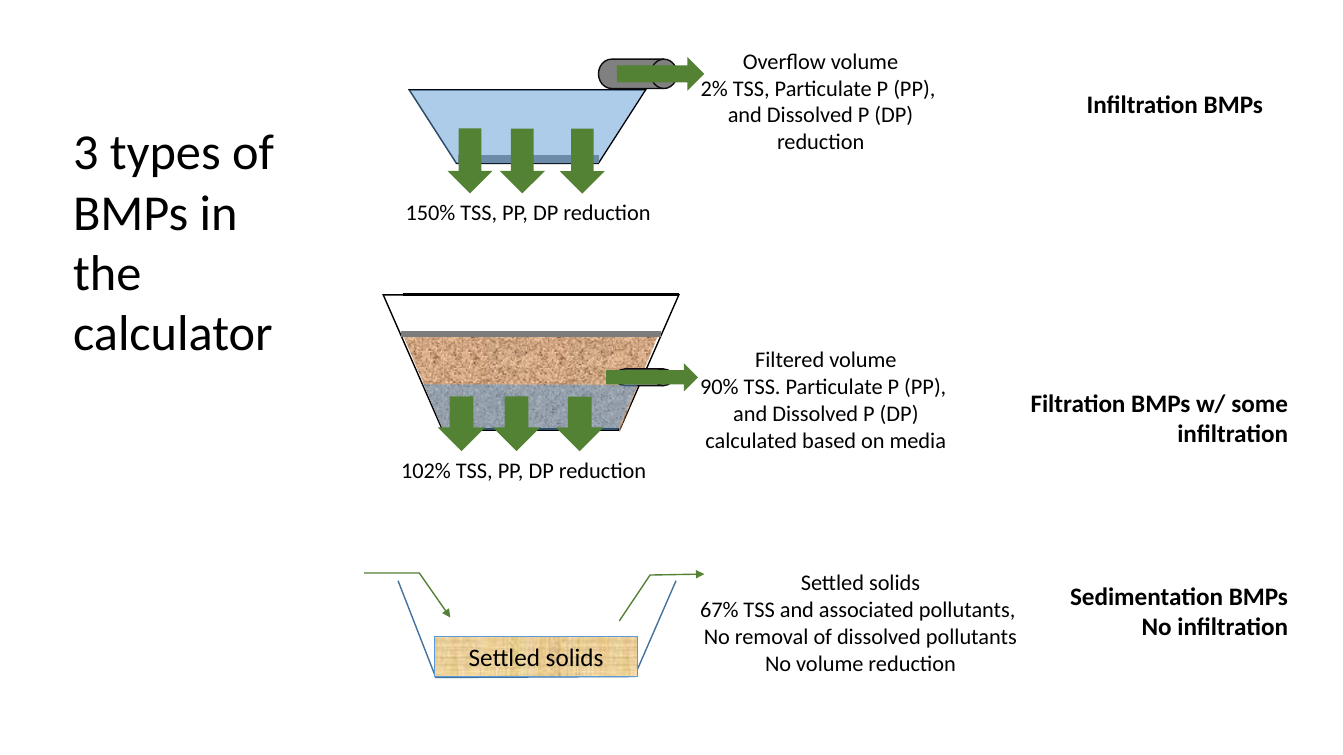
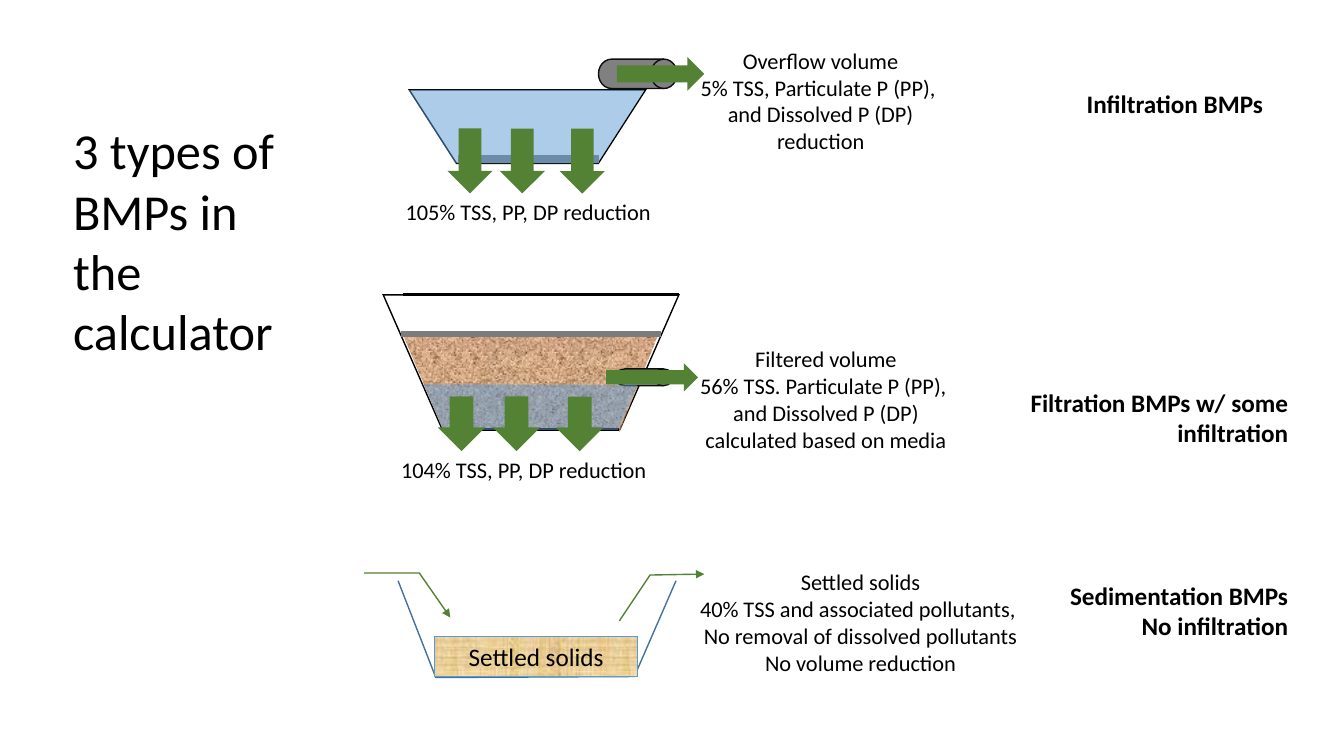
2%: 2% -> 5% (714, 89)
150%: 150% -> 105% (430, 214)
90%: 90% -> 56% (719, 388)
102%: 102% -> 104% (426, 471)
67%: 67% -> 40% (719, 611)
